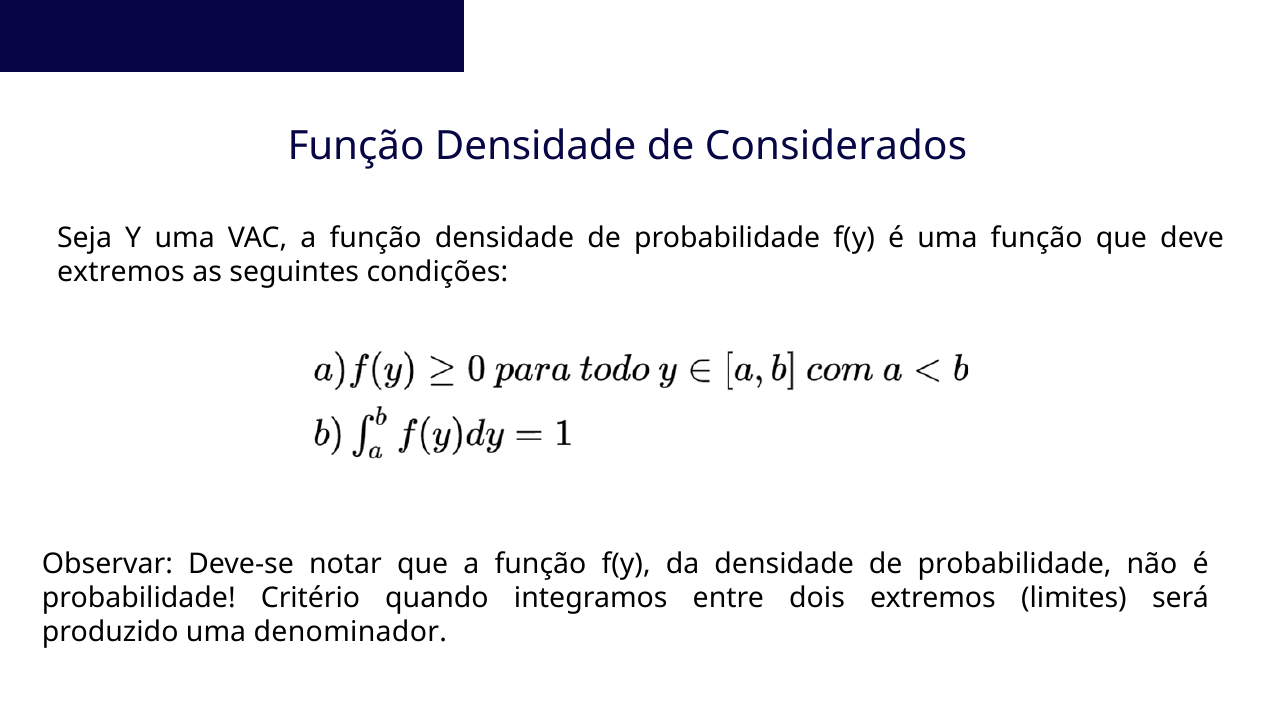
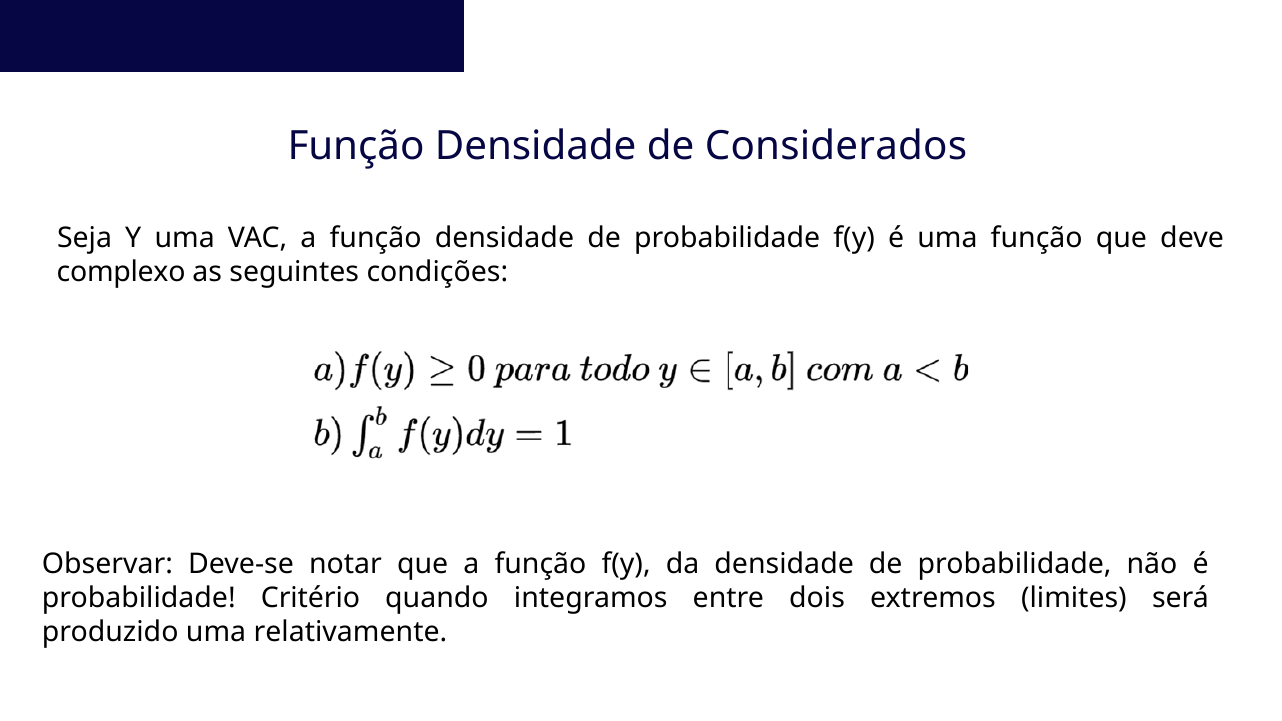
extremos: extremos -> complexo (121, 272)
denominador: denominador -> relativamente (350, 632)
